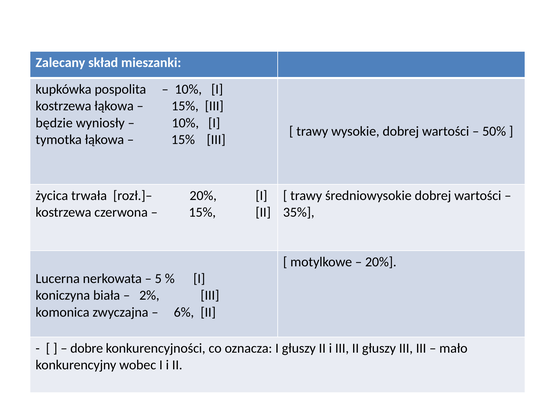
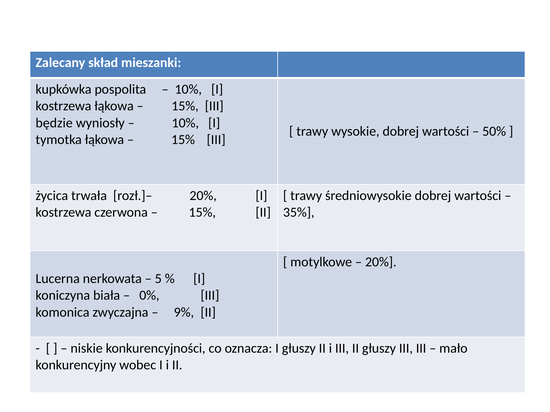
2%: 2% -> 0% (149, 296)
6%: 6% -> 9% (184, 313)
dobre: dobre -> niskie (87, 349)
